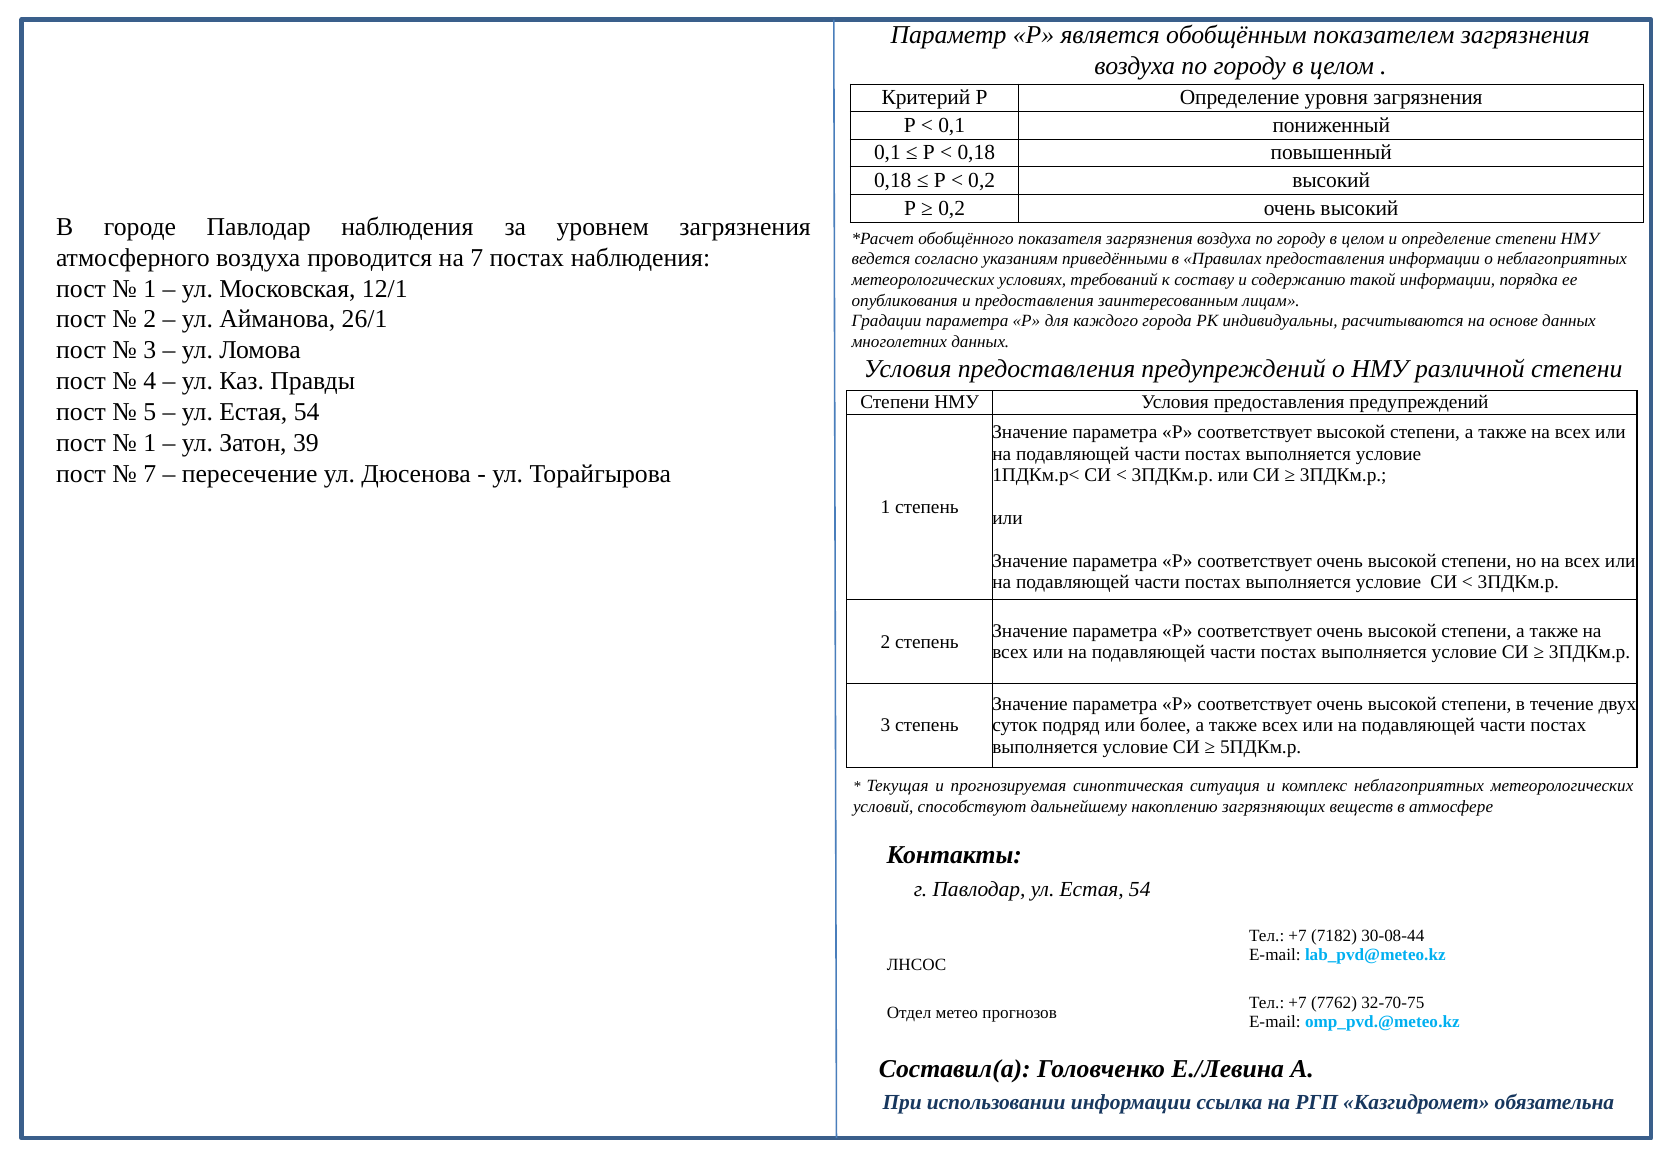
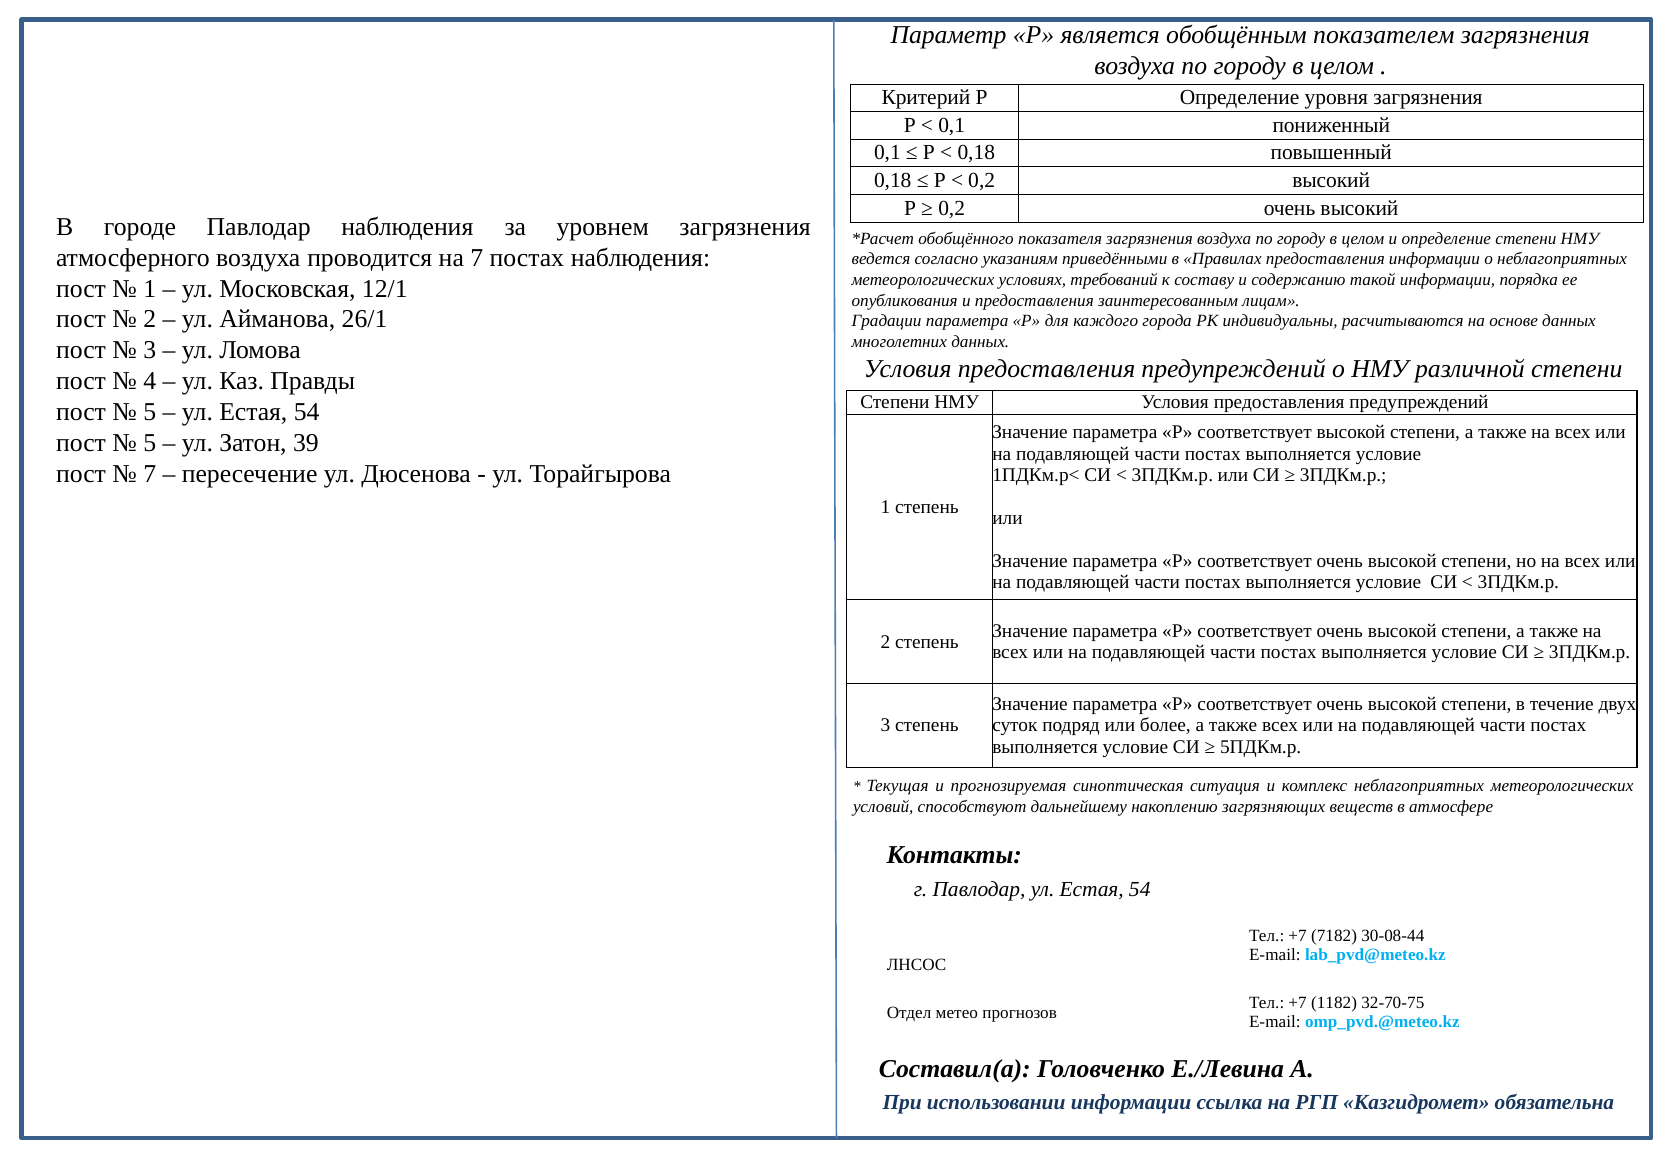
1: 1 -> 5 (150, 443)
7762: 7762 -> 1182 (1334, 1003)
